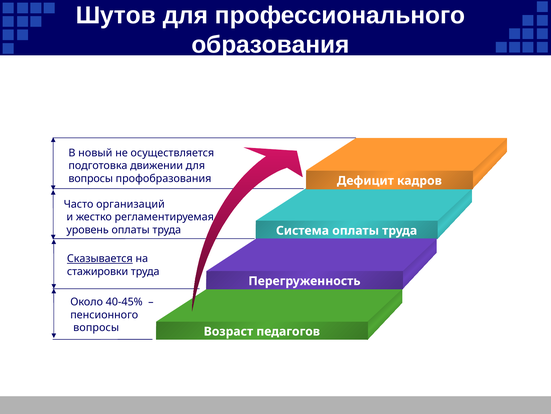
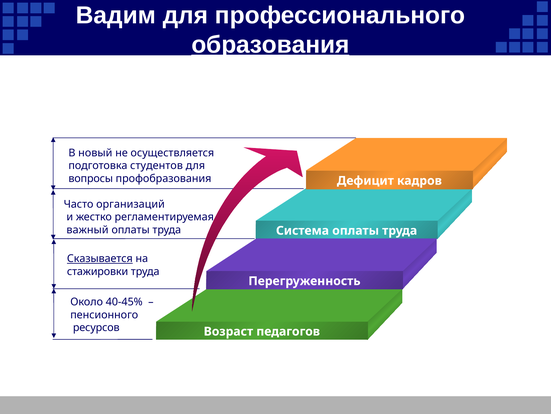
Шутов: Шутов -> Вадим (116, 15)
образования underline: none -> present (270, 45)
движении: движении -> студентов (157, 165)
уровень: уровень -> важный (88, 230)
вопросы: вопросы -> ресурсов (96, 327)
